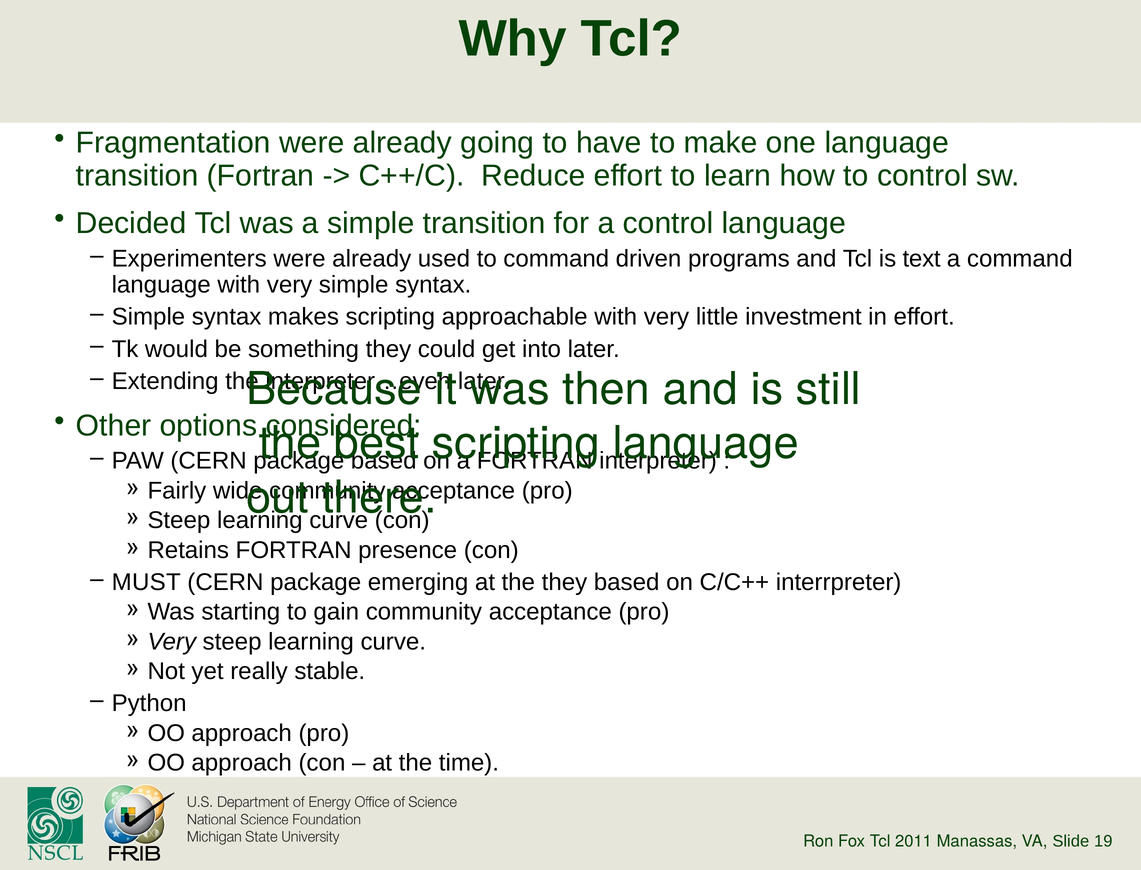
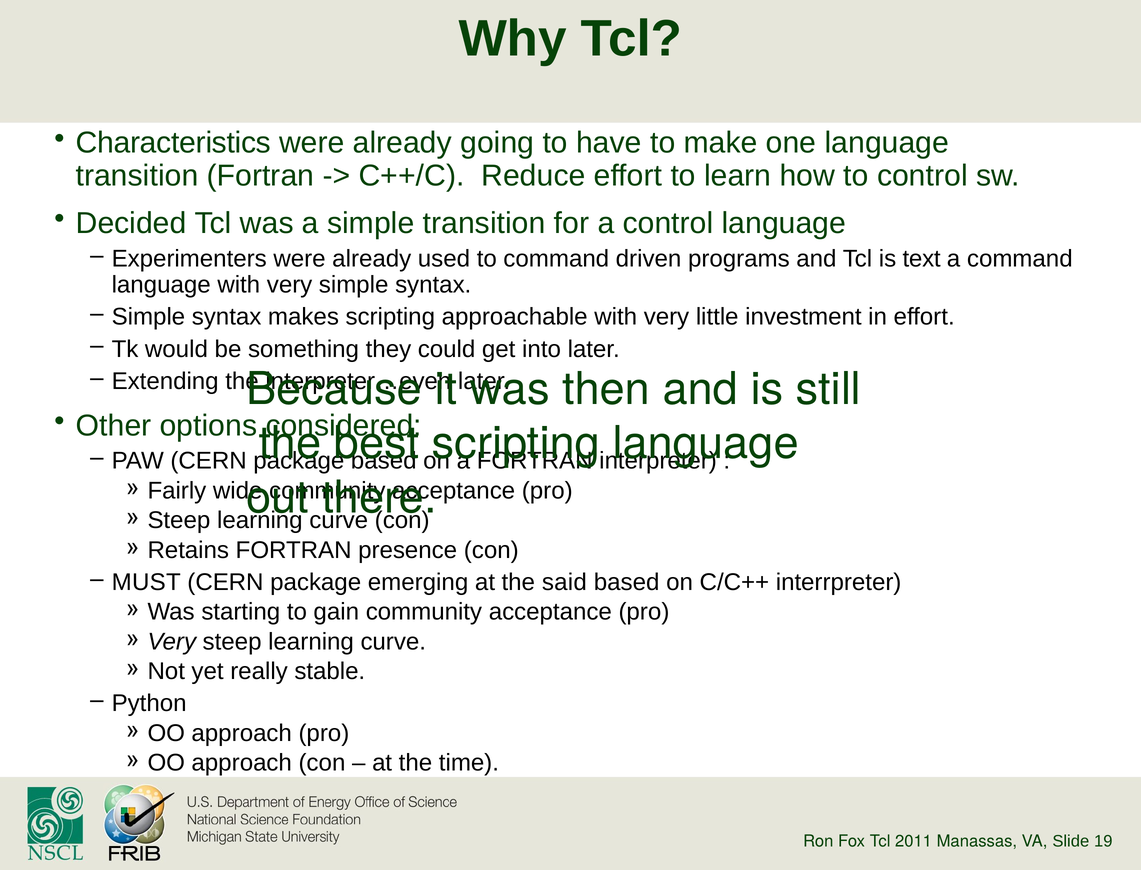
Fragmentation: Fragmentation -> Characteristics (173, 143)
the they: they -> said (564, 582)
